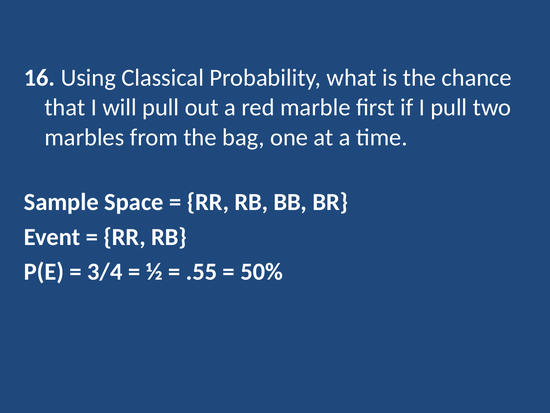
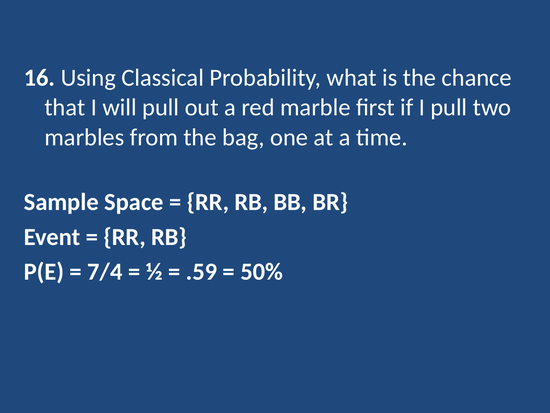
3/4: 3/4 -> 7/4 (105, 272)
.55: .55 -> .59 (201, 272)
